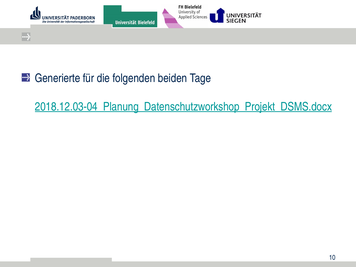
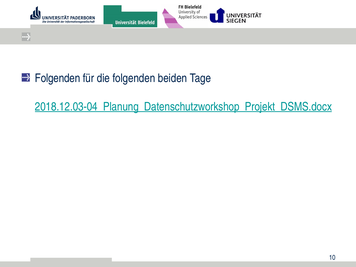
Generierte: Generierte -> Folgenden (58, 78)
